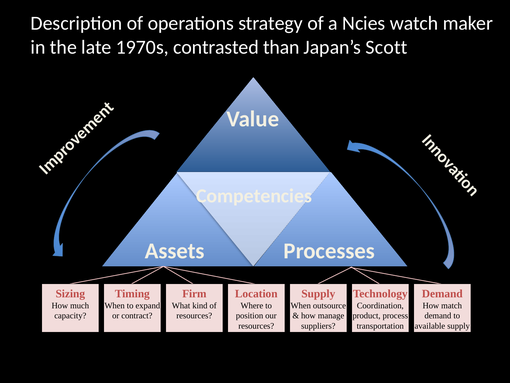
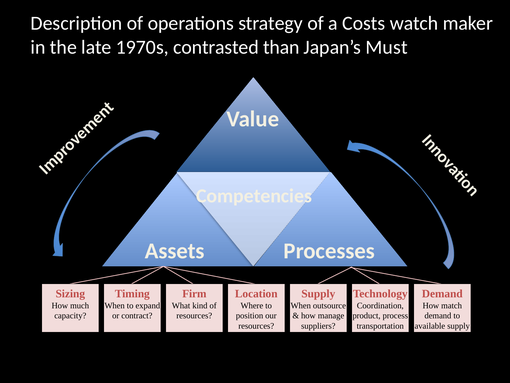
Ncies: Ncies -> Costs (364, 23)
Scott: Scott -> Must (387, 47)
